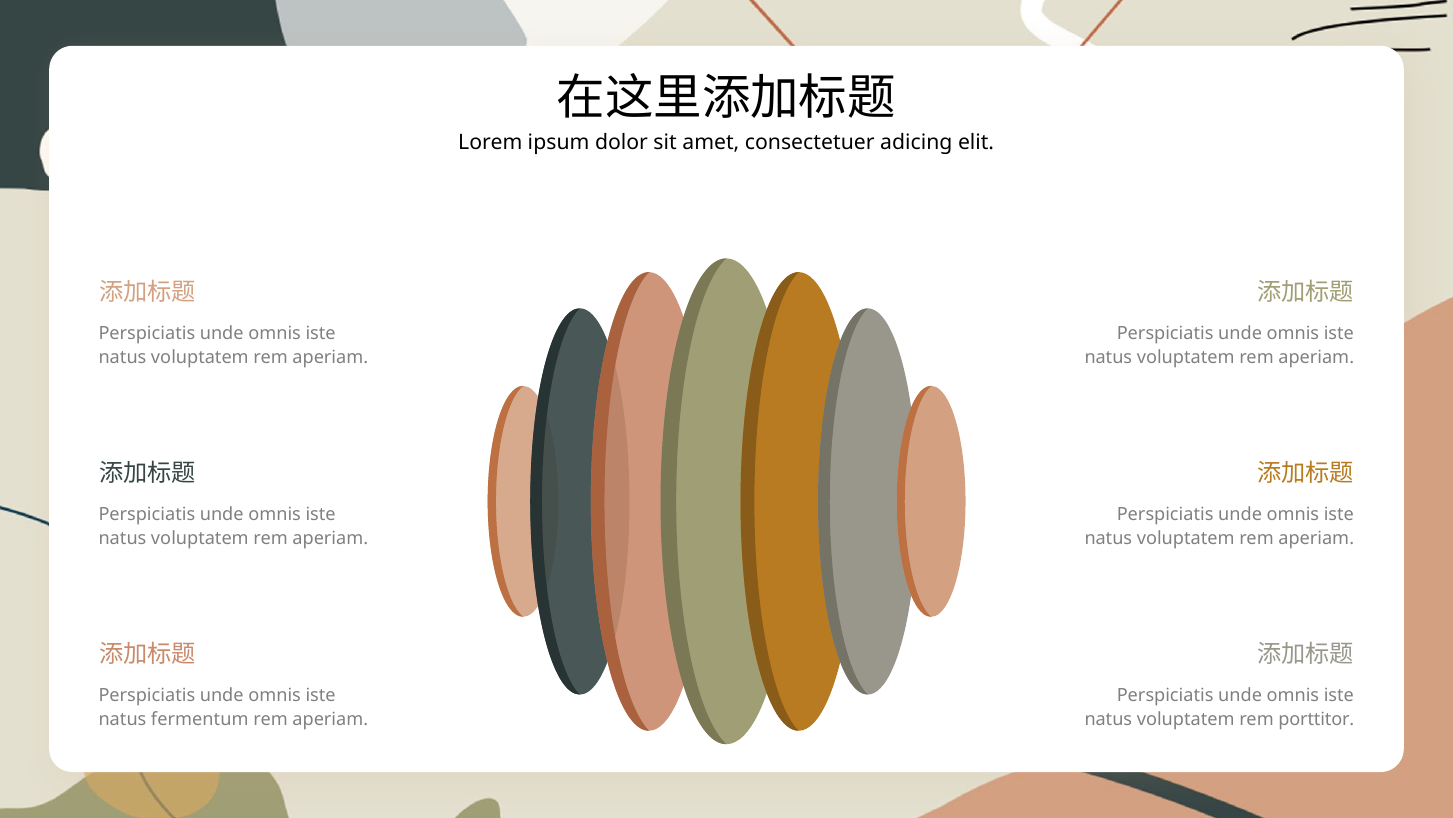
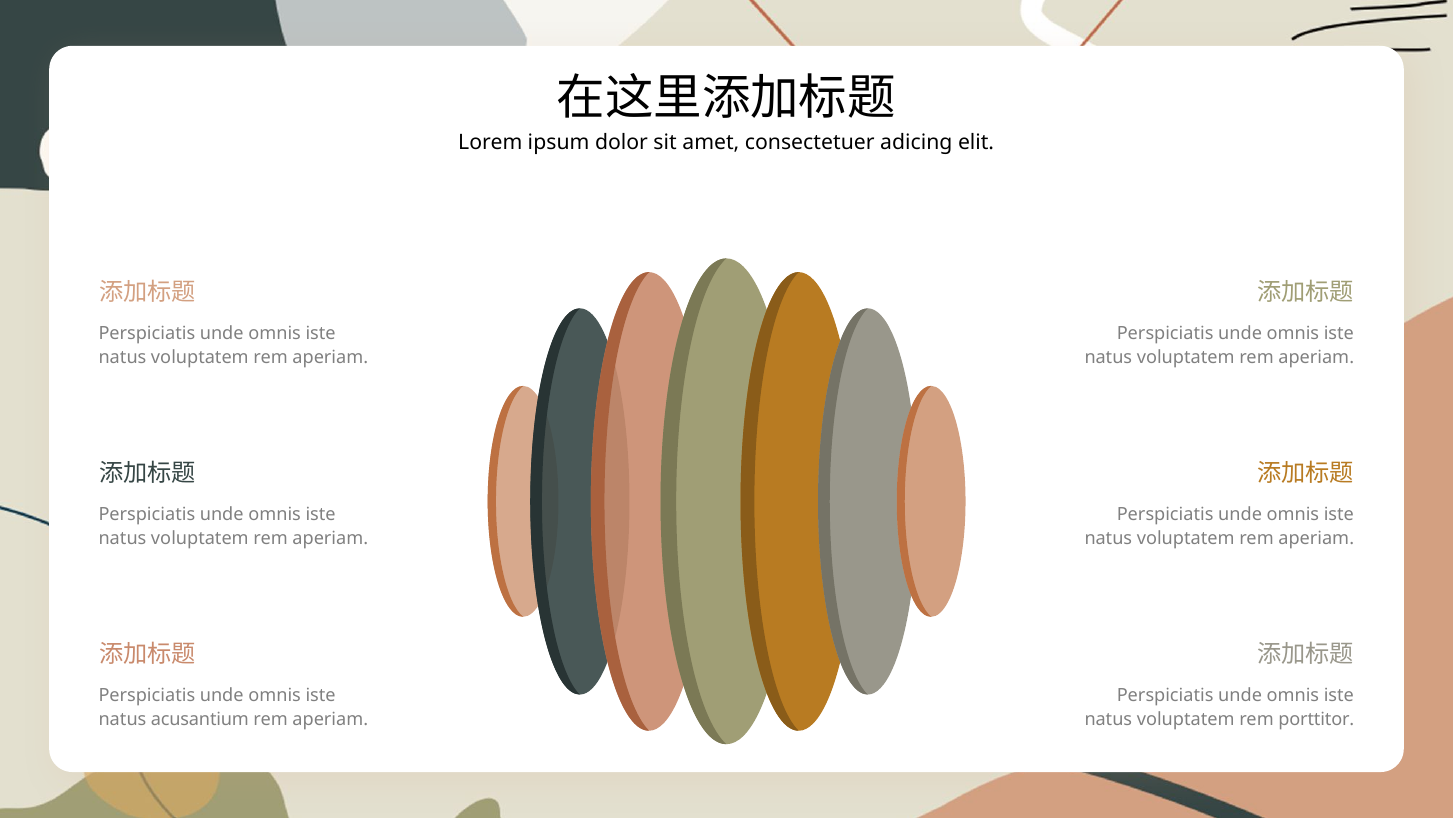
fermentum: fermentum -> acusantium (200, 719)
